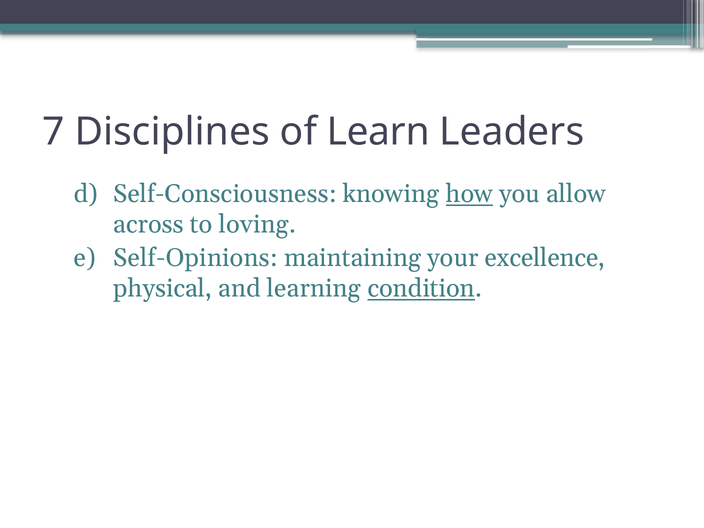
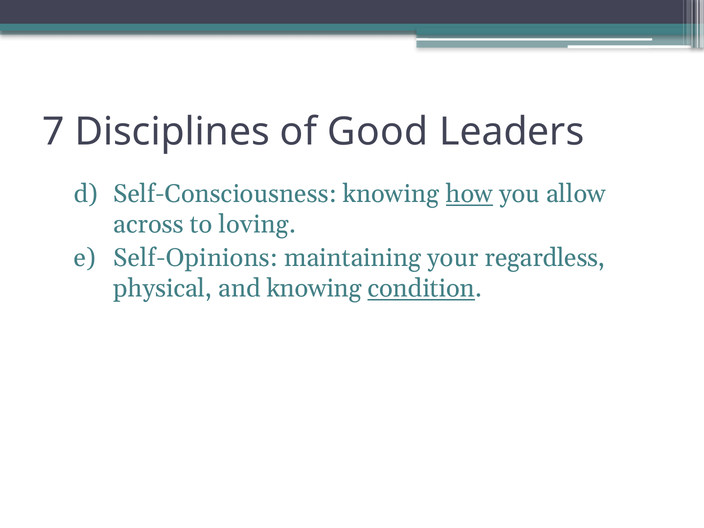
Learn: Learn -> Good (378, 132)
excellence: excellence -> regardless (545, 258)
and learning: learning -> knowing (314, 288)
